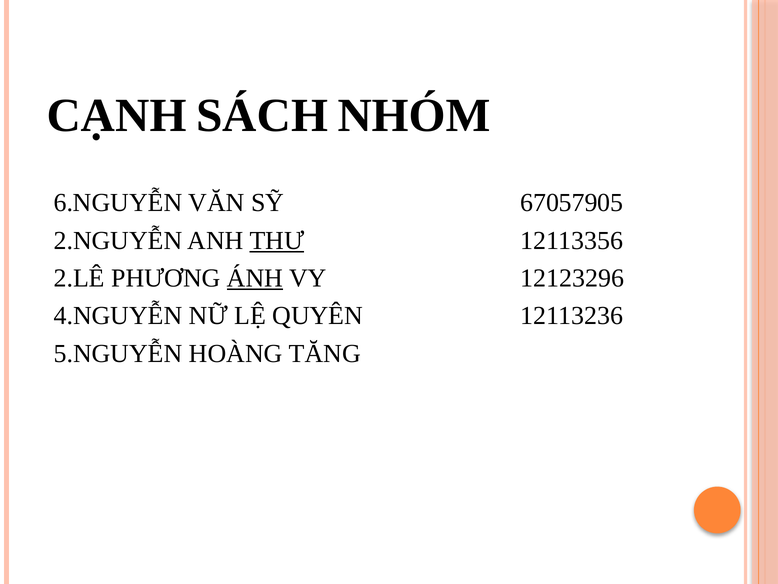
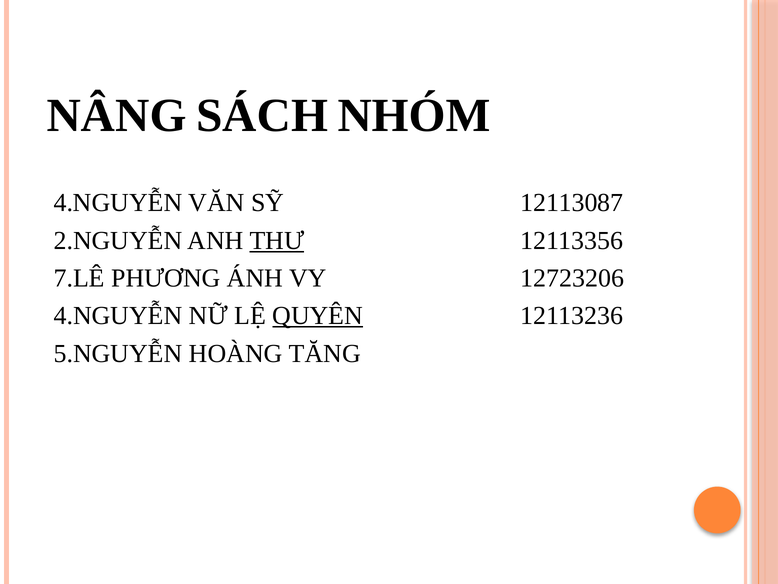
CẠNH: CẠNH -> NÂNG (117, 116)
6.NGUYỄN: 6.NGUYỄN -> 4.NGUYỄN (118, 203)
67057905: 67057905 -> 12113087 (572, 203)
2.LÊ: 2.LÊ -> 7.LÊ (79, 278)
ÁNH underline: present -> none (255, 278)
12123296: 12123296 -> 12723206 (572, 278)
QUYÊN underline: none -> present (318, 316)
